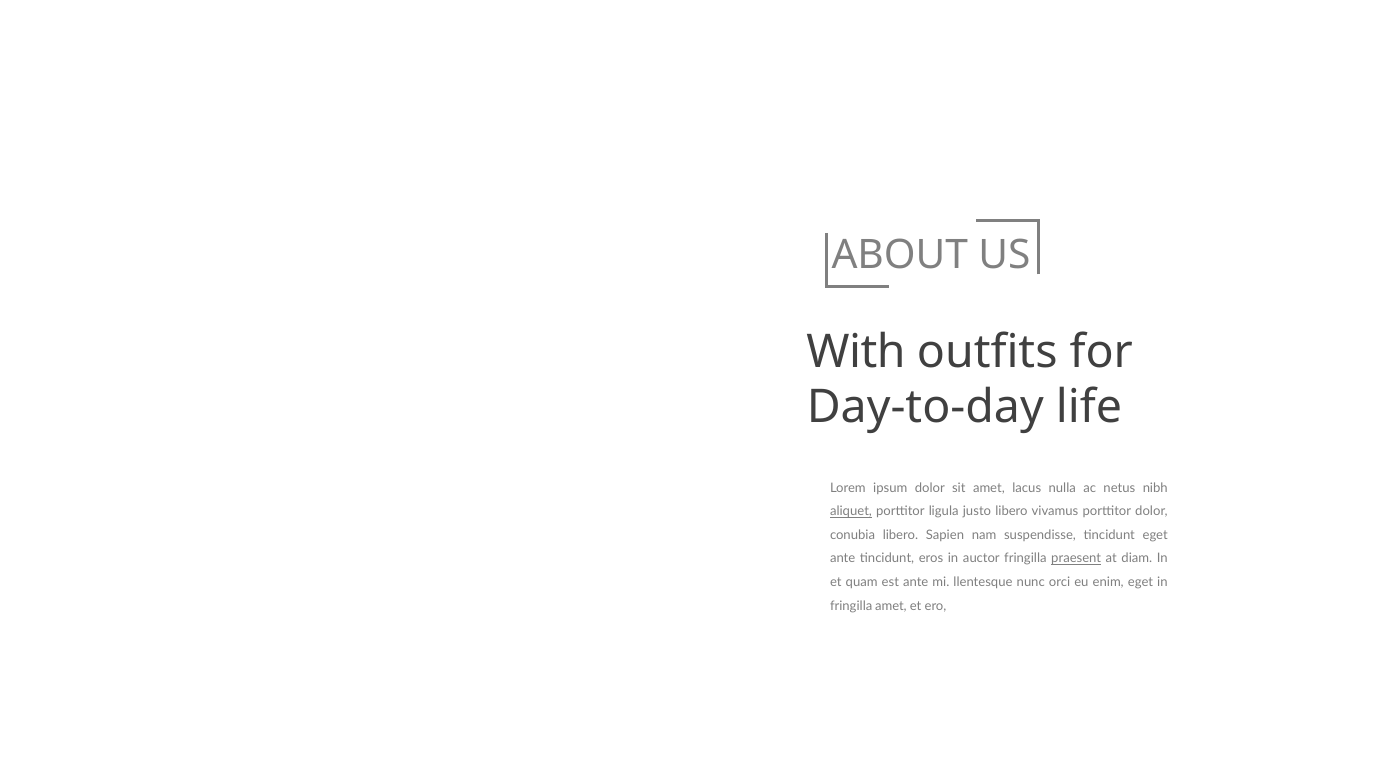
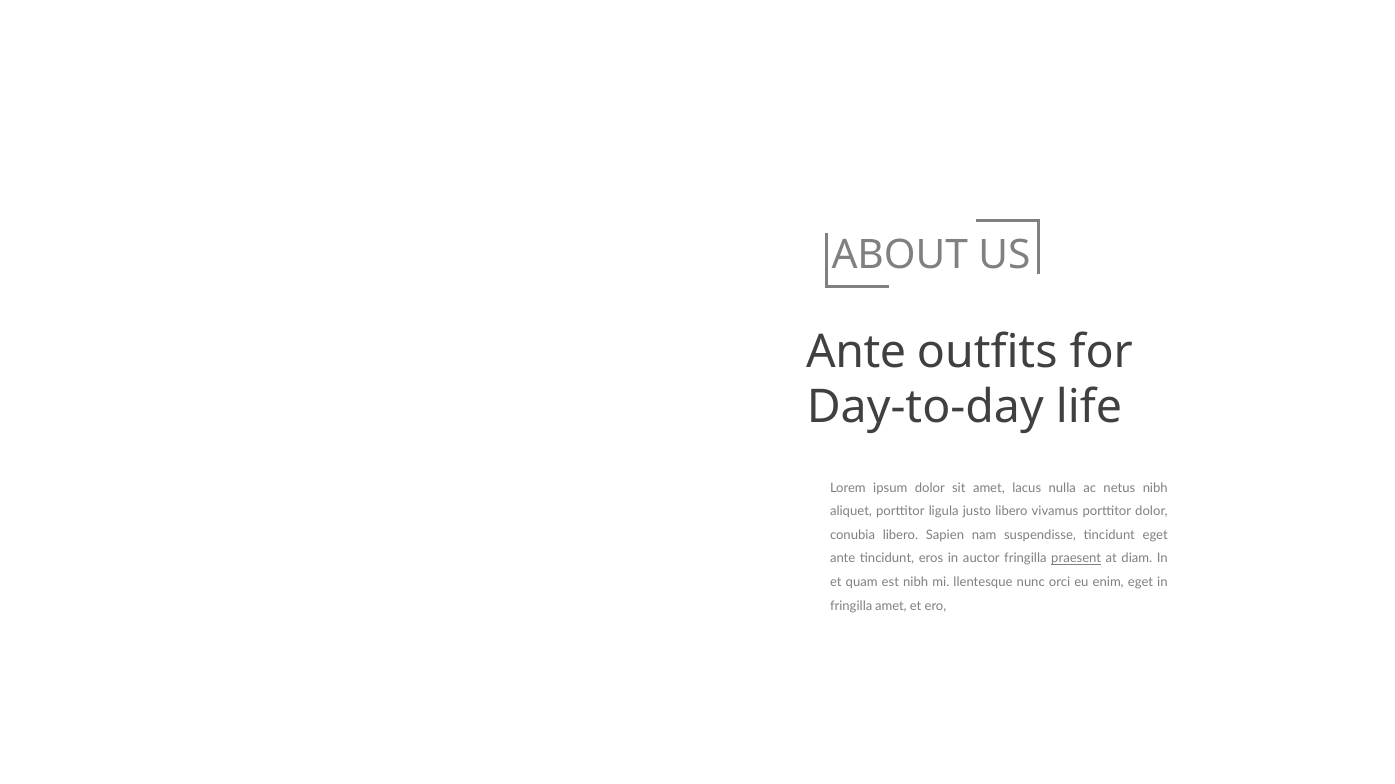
With: With -> Ante (856, 352)
aliquet underline: present -> none (851, 512)
est ante: ante -> nibh (916, 583)
